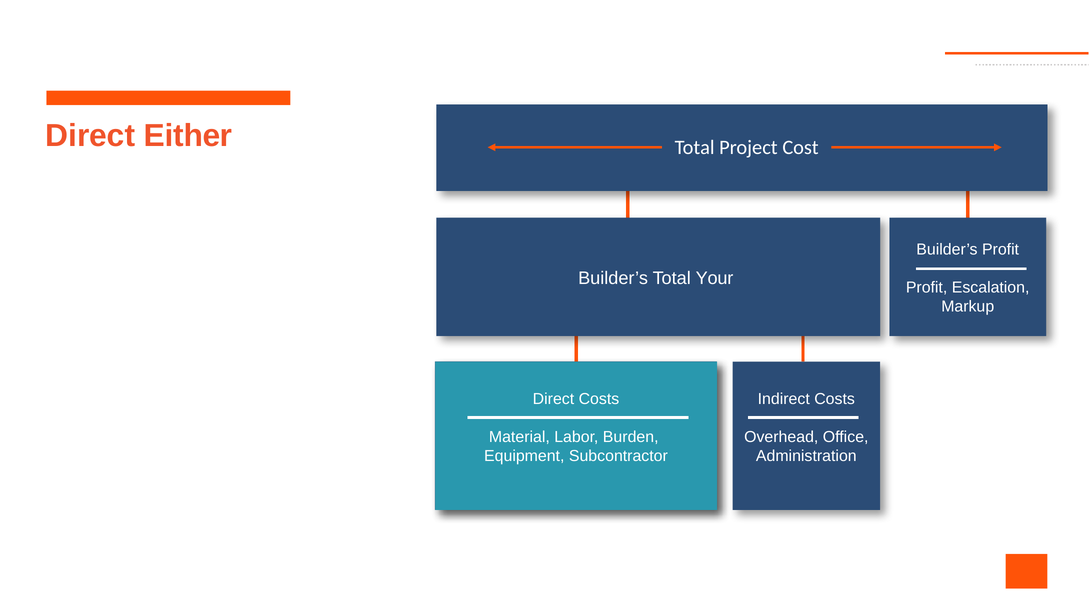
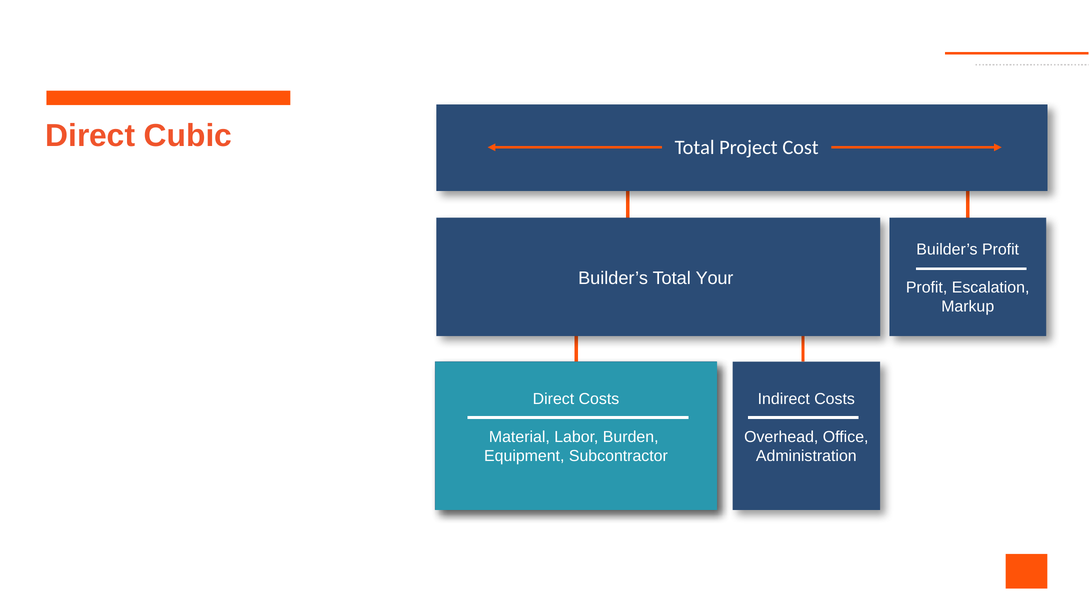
Either: Either -> Cubic (188, 136)
